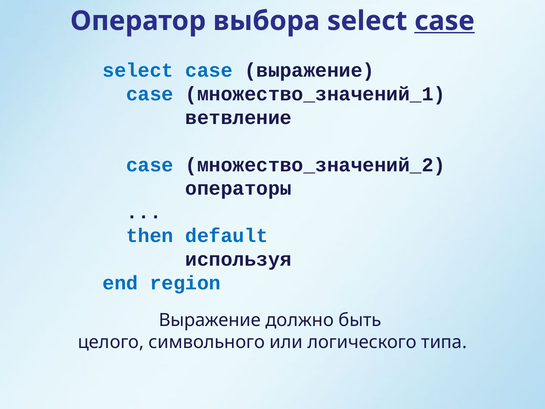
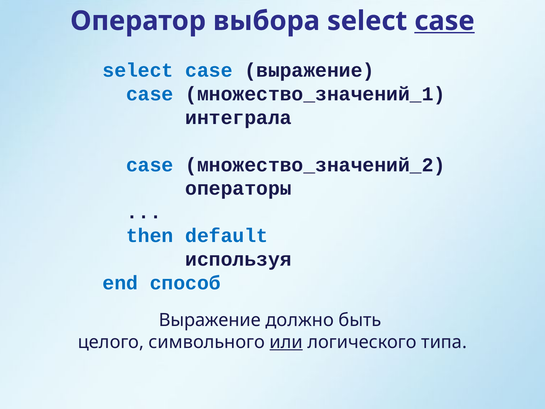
ветвление: ветвление -> интеграла (238, 118)
region: region -> способ (185, 283)
или underline: none -> present (286, 342)
